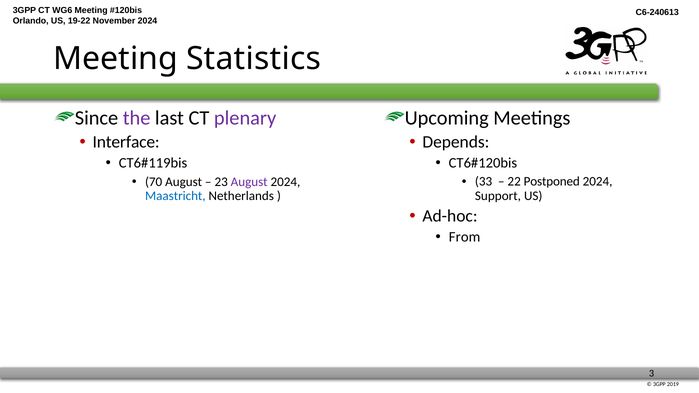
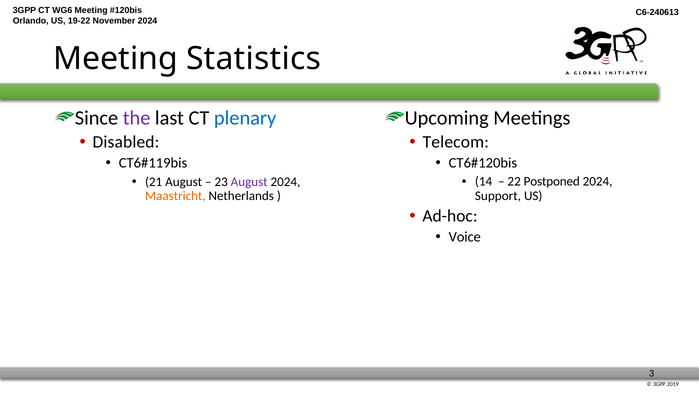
plenary colour: purple -> blue (245, 118)
Interface: Interface -> Disabled (126, 142)
Depends: Depends -> Telecom (456, 142)
70: 70 -> 21 (154, 182)
33: 33 -> 14 (484, 182)
Maastricht colour: blue -> orange (175, 196)
From: From -> Voice (465, 237)
